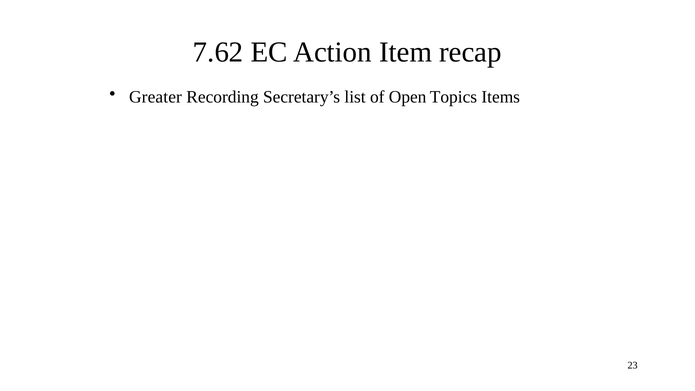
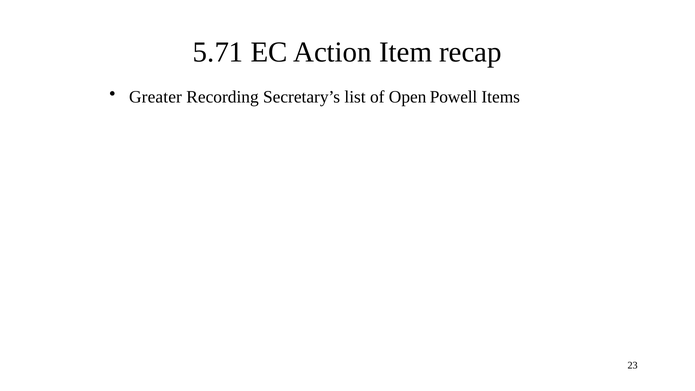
7.62: 7.62 -> 5.71 (218, 52)
Topics: Topics -> Powell (454, 97)
